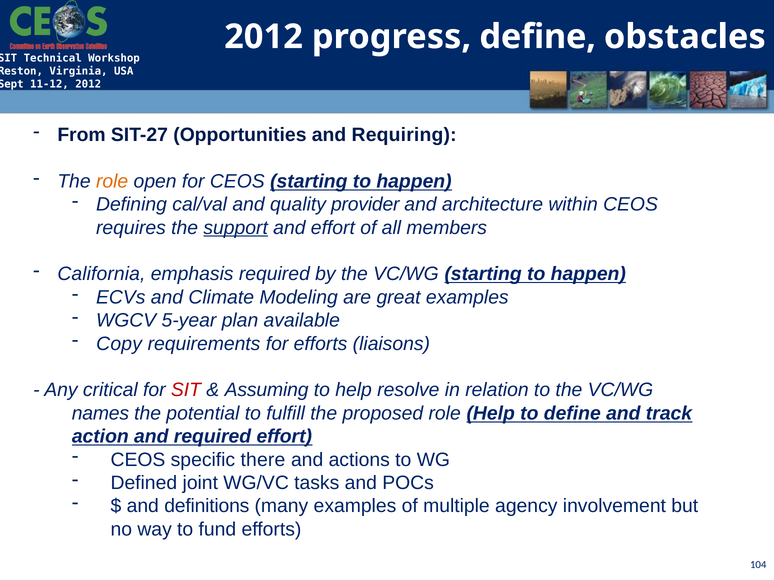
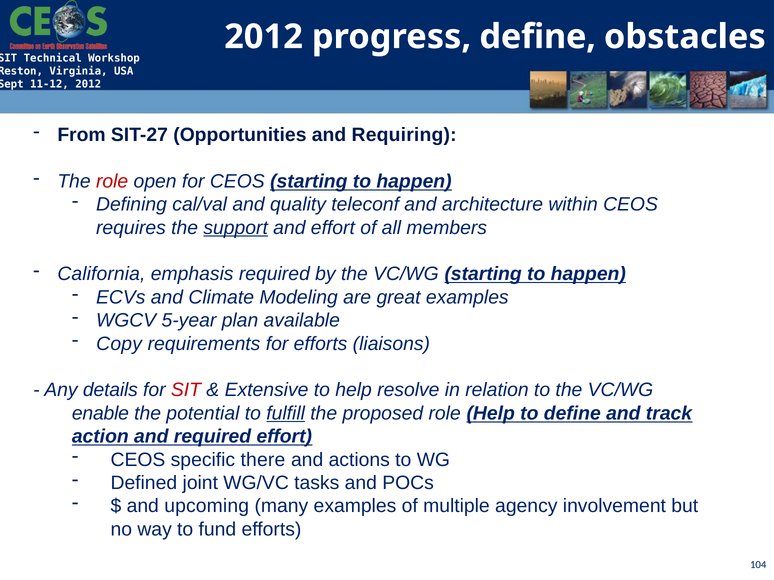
role colour: orange -> red (112, 181)
provider: provider -> teleconf (365, 205)
critical: critical -> details (110, 390)
Assuming: Assuming -> Extensive (267, 390)
names: names -> enable (100, 414)
fulfill underline: none -> present (286, 414)
definitions: definitions -> upcoming (207, 507)
